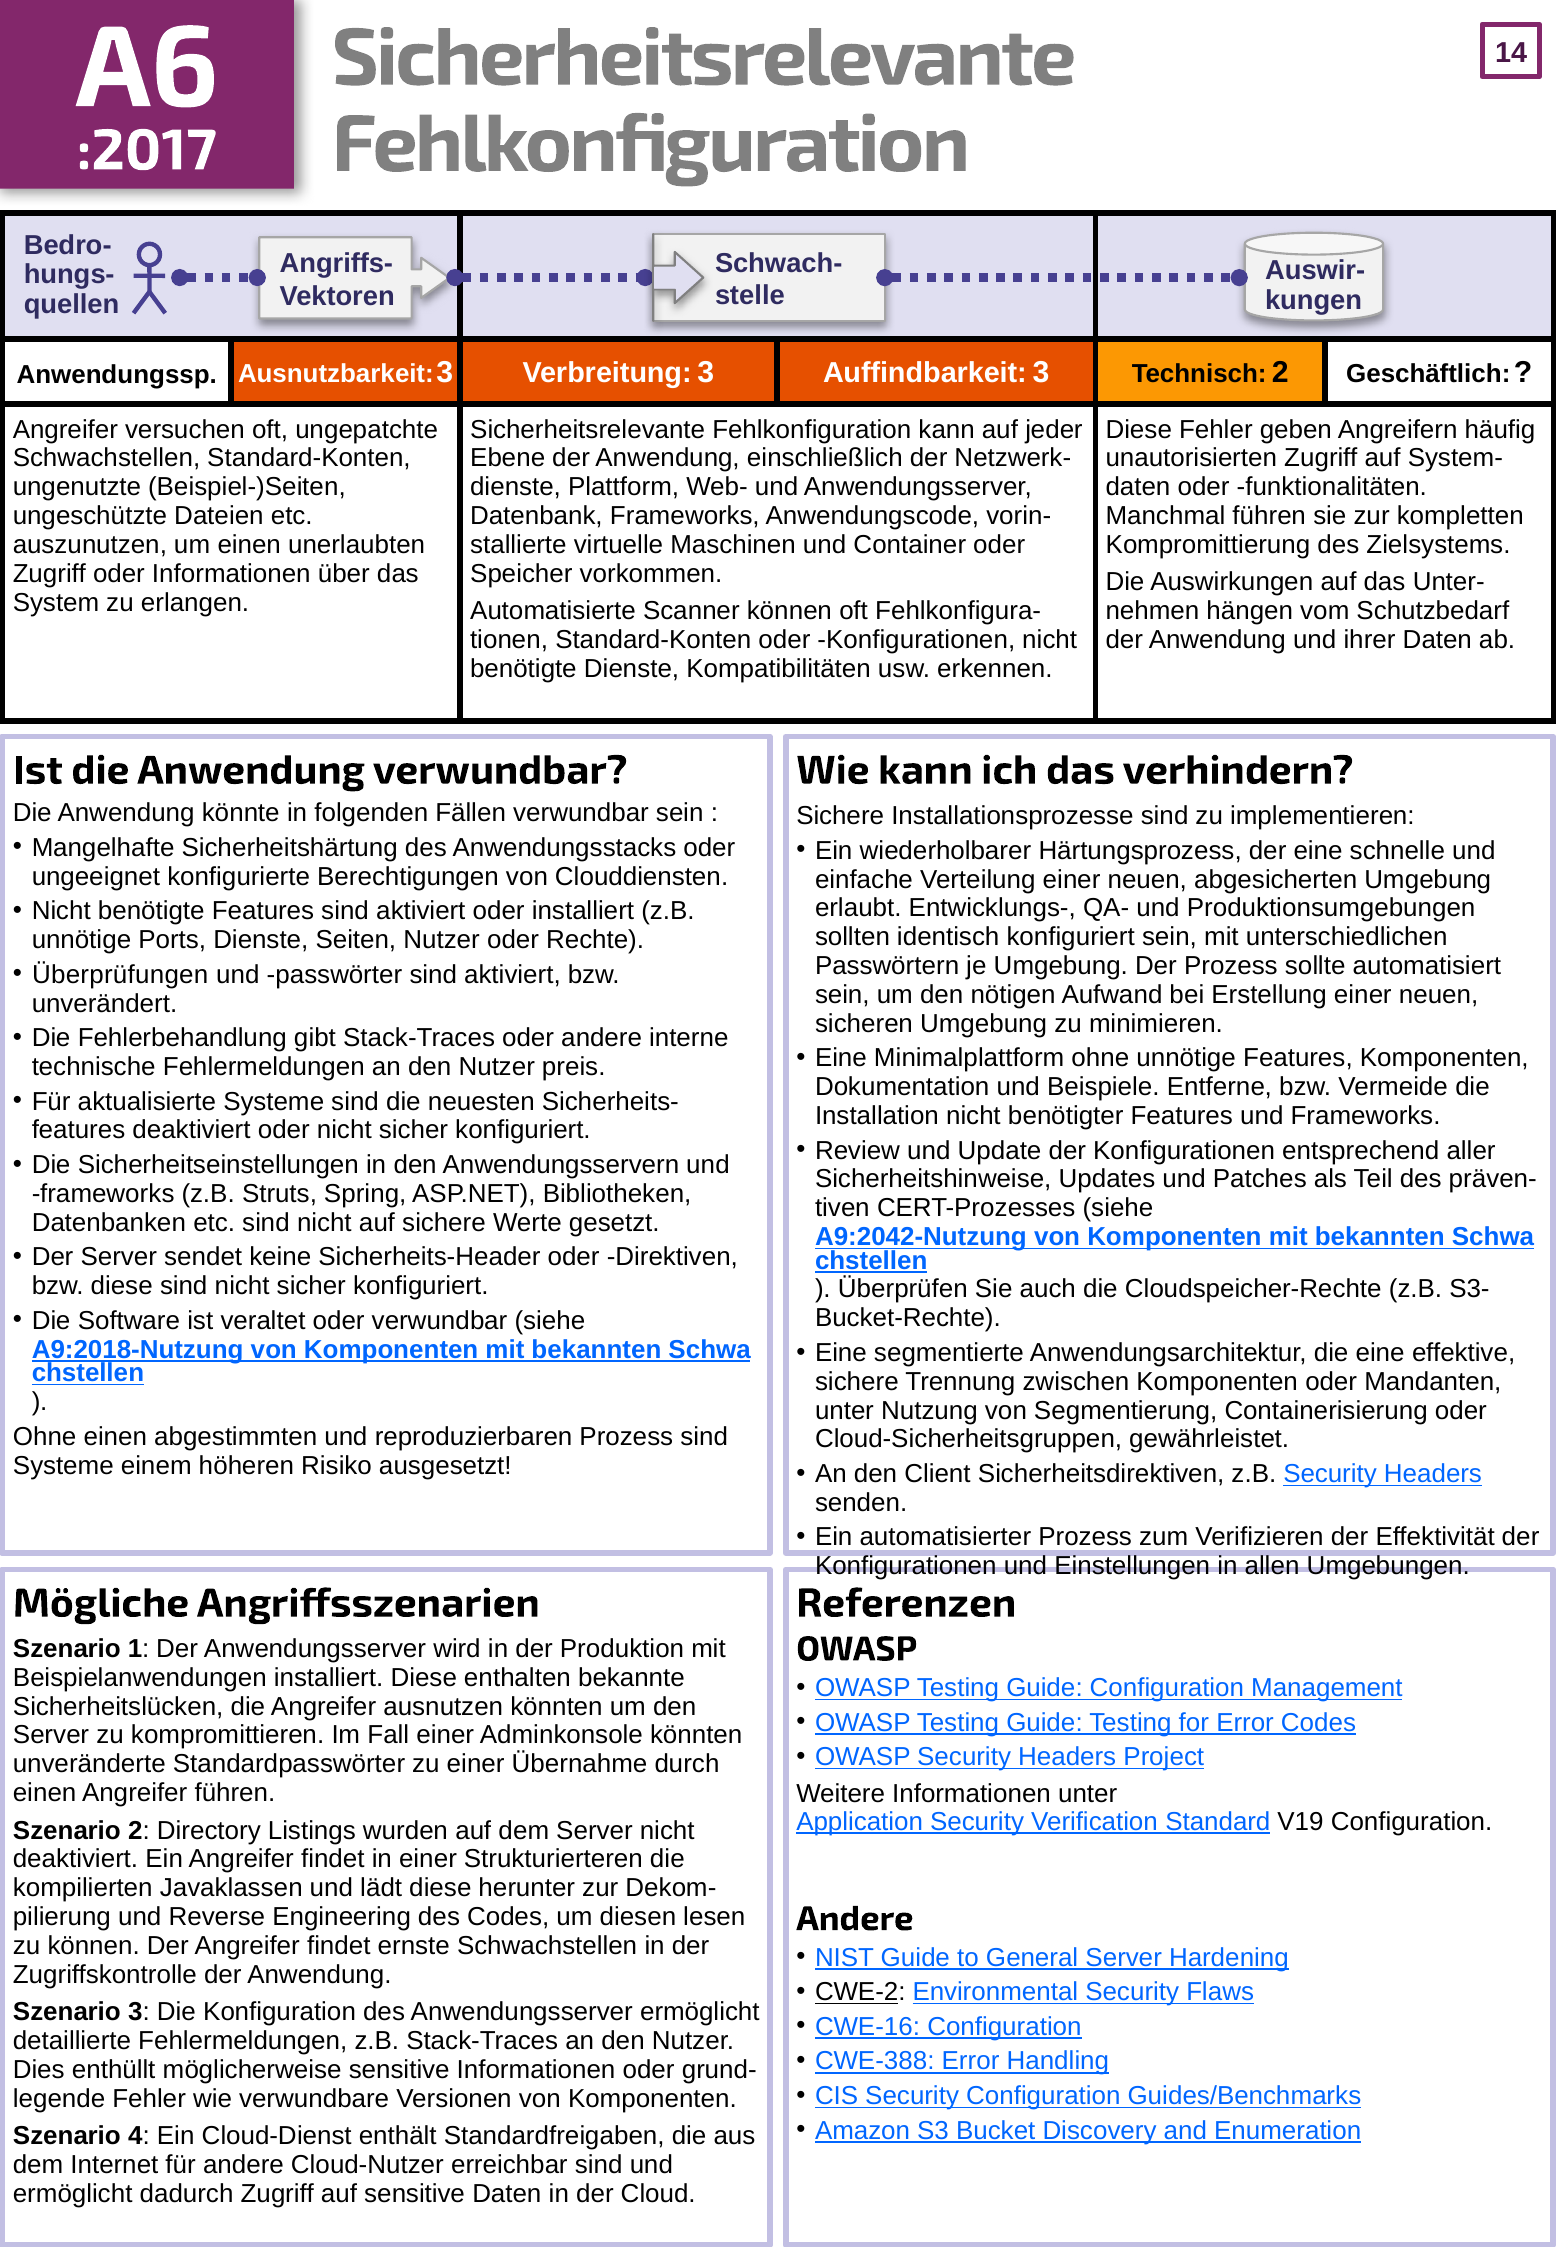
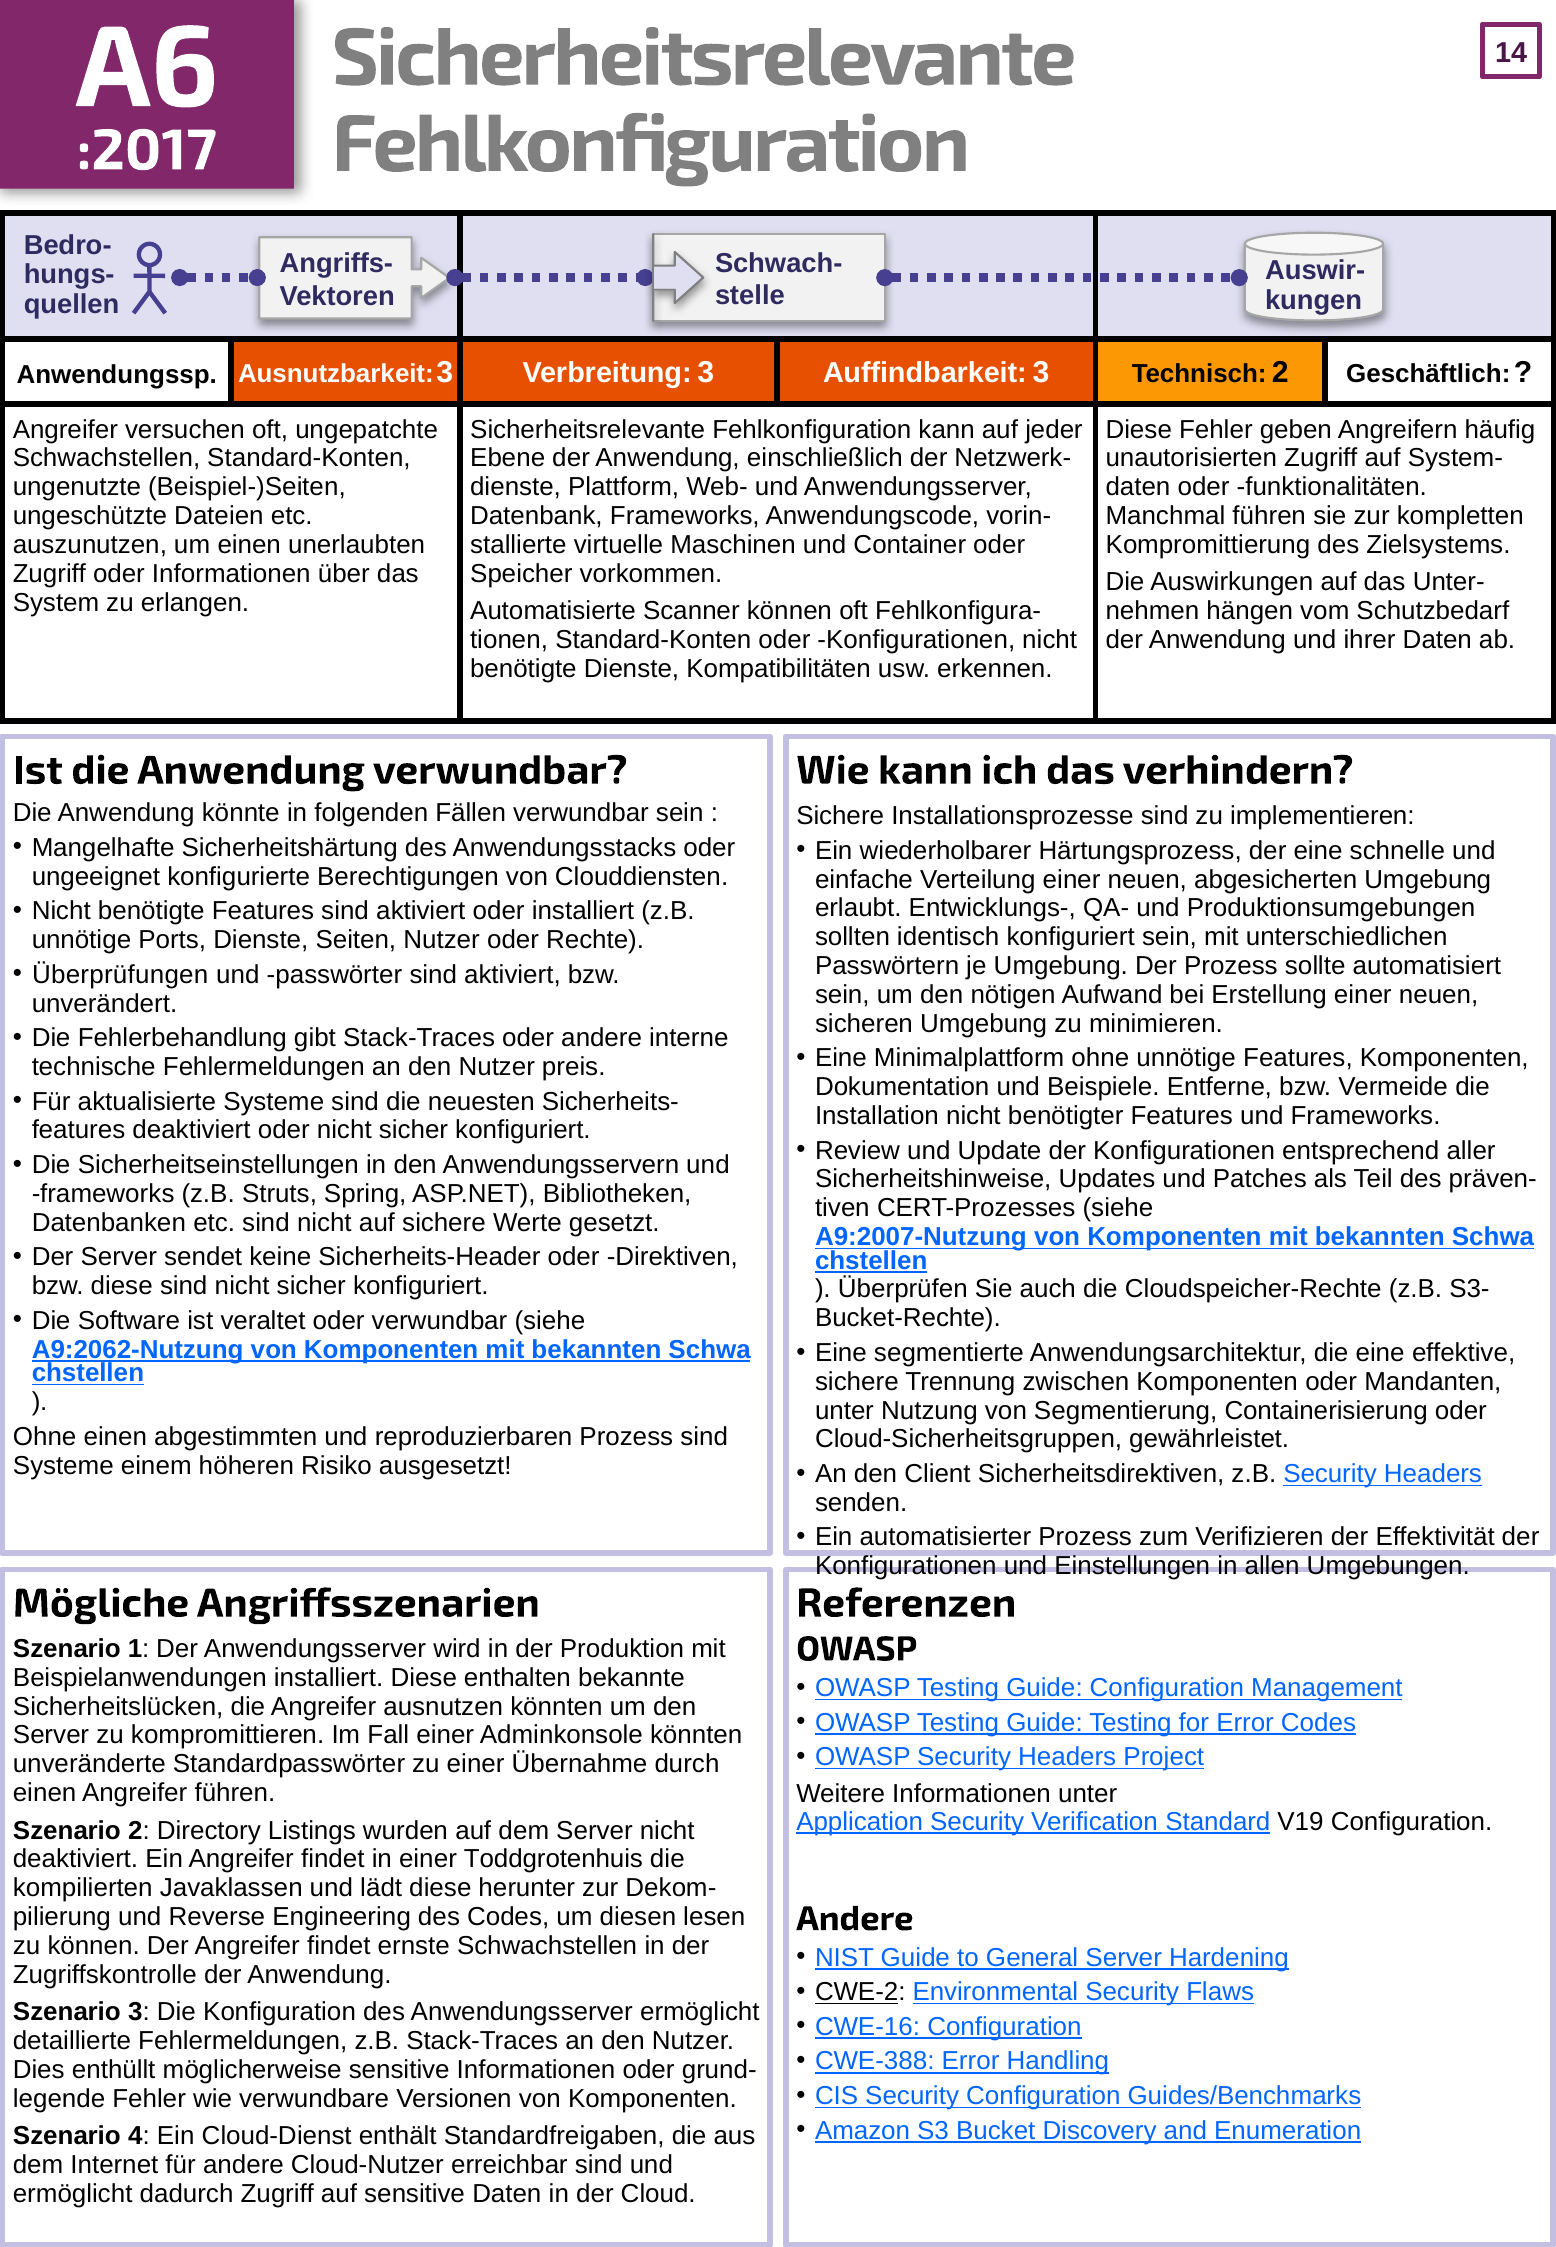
A9:2042-Nutzung: A9:2042-Nutzung -> A9:2007-Nutzung (921, 1237)
A9:2018-Nutzung: A9:2018-Nutzung -> A9:2062-Nutzung (138, 1350)
Strukturierteren: Strukturierteren -> Toddgrotenhuis (553, 1860)
